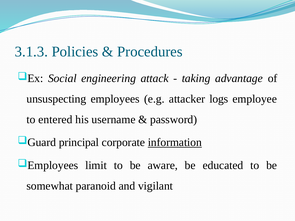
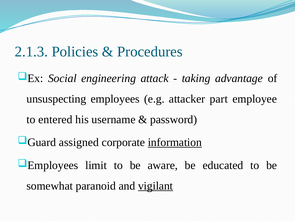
3.1.3: 3.1.3 -> 2.1.3 (31, 52)
logs: logs -> part (219, 99)
principal: principal -> assigned (79, 143)
vigilant underline: none -> present (155, 186)
